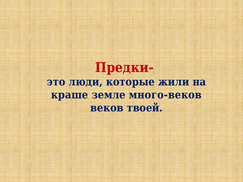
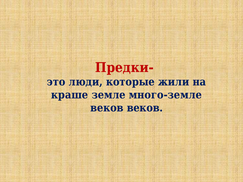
много-веков: много-веков -> много-земле (165, 95)
веков твоей: твоей -> веков (145, 108)
